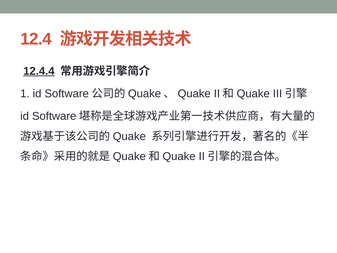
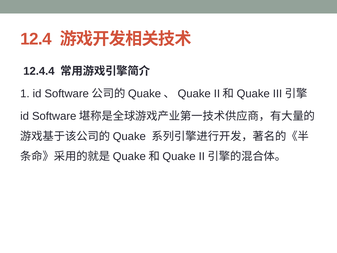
12.4.4 underline: present -> none (39, 71)
